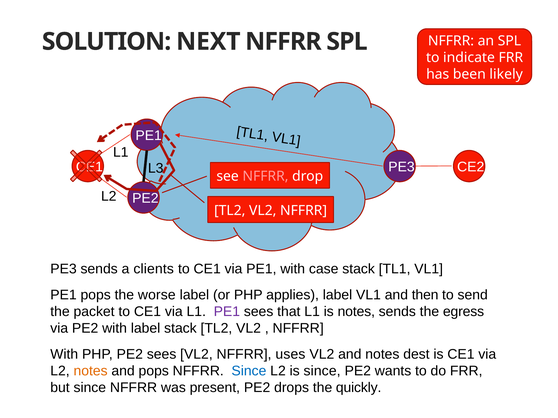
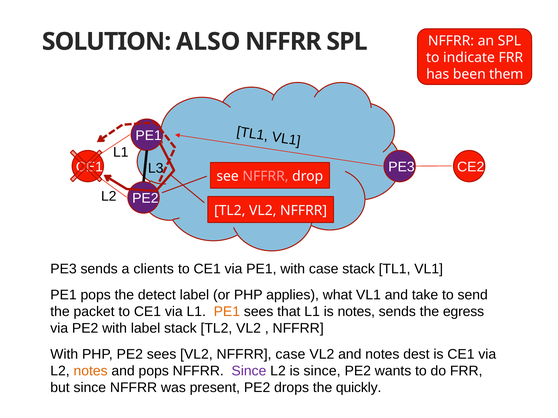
NEXT: NEXT -> ALSO (208, 42)
likely: likely -> them (506, 74)
worse: worse -> detect (157, 295)
applies label: label -> what (338, 295)
then: then -> take (425, 295)
PE1 colour: purple -> orange (227, 312)
NFFRR uses: uses -> case (290, 355)
Since colour: blue -> purple (249, 371)
